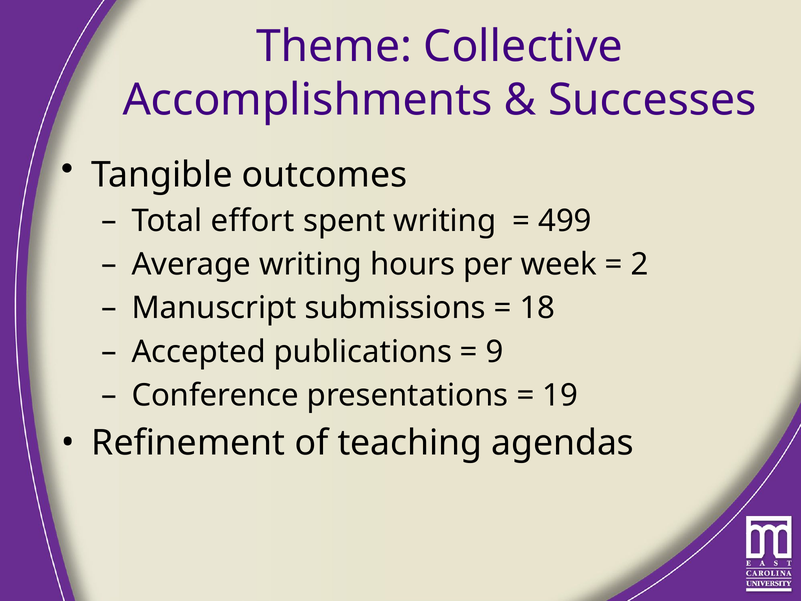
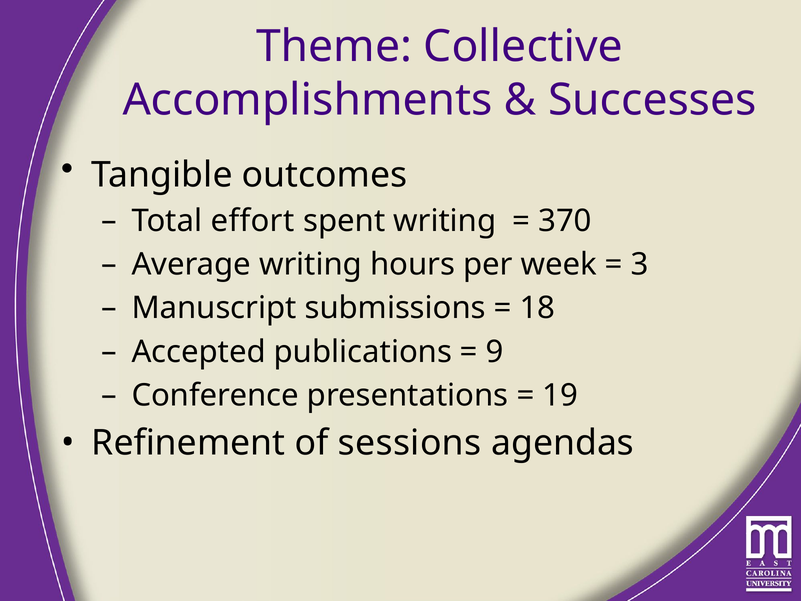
499: 499 -> 370 (565, 221)
2: 2 -> 3 (640, 264)
teaching: teaching -> sessions (410, 443)
